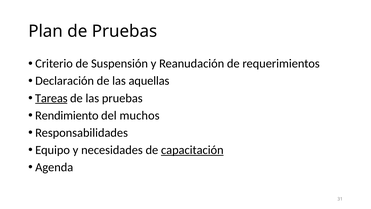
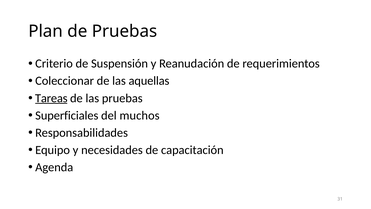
Declaración: Declaración -> Coleccionar (65, 81)
Rendimiento: Rendimiento -> Superficiales (67, 115)
capacitación underline: present -> none (192, 150)
